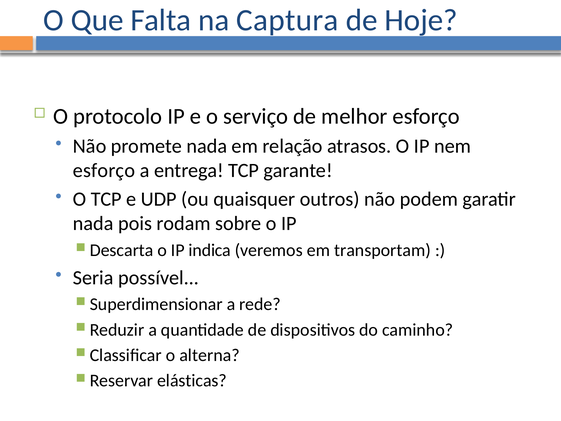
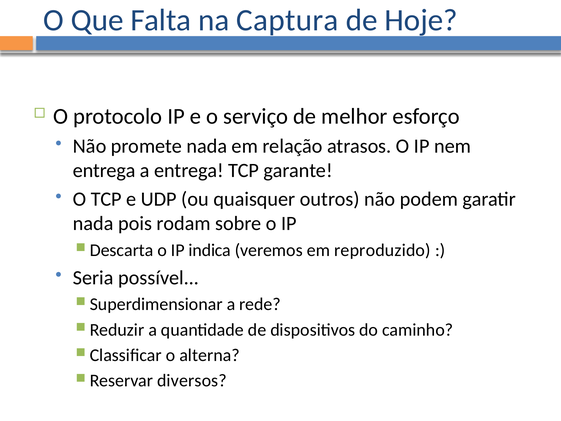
esforço: esforço -> entrega (104, 170)
transportam: transportam -> reproduzido (382, 250)
elásticas: elásticas -> diversos (192, 380)
